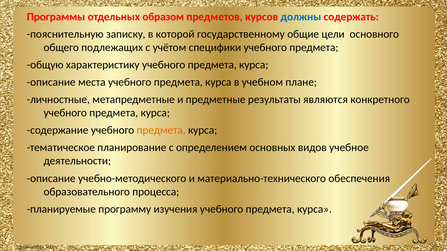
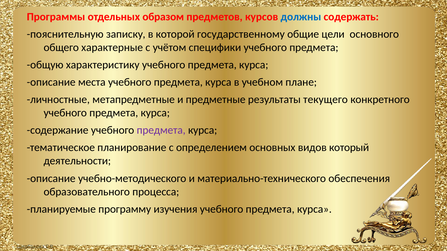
подлежащих: подлежащих -> характерные (112, 48)
являются: являются -> текущего (326, 100)
предмета colour: orange -> purple (161, 130)
учебное: учебное -> который (349, 148)
